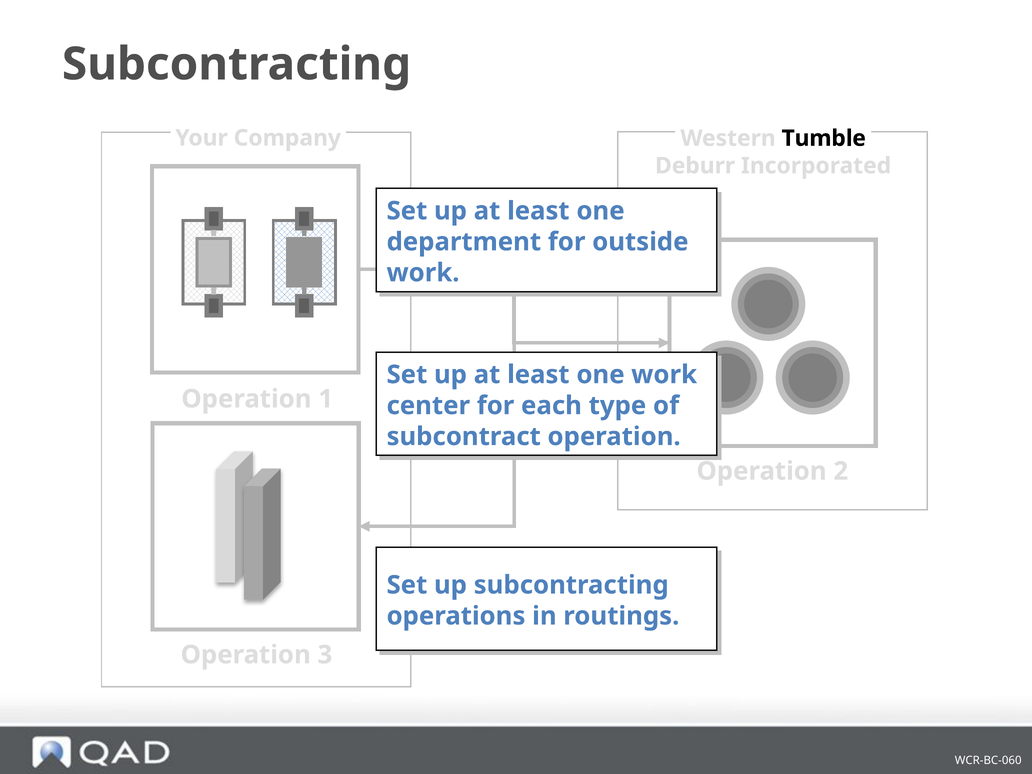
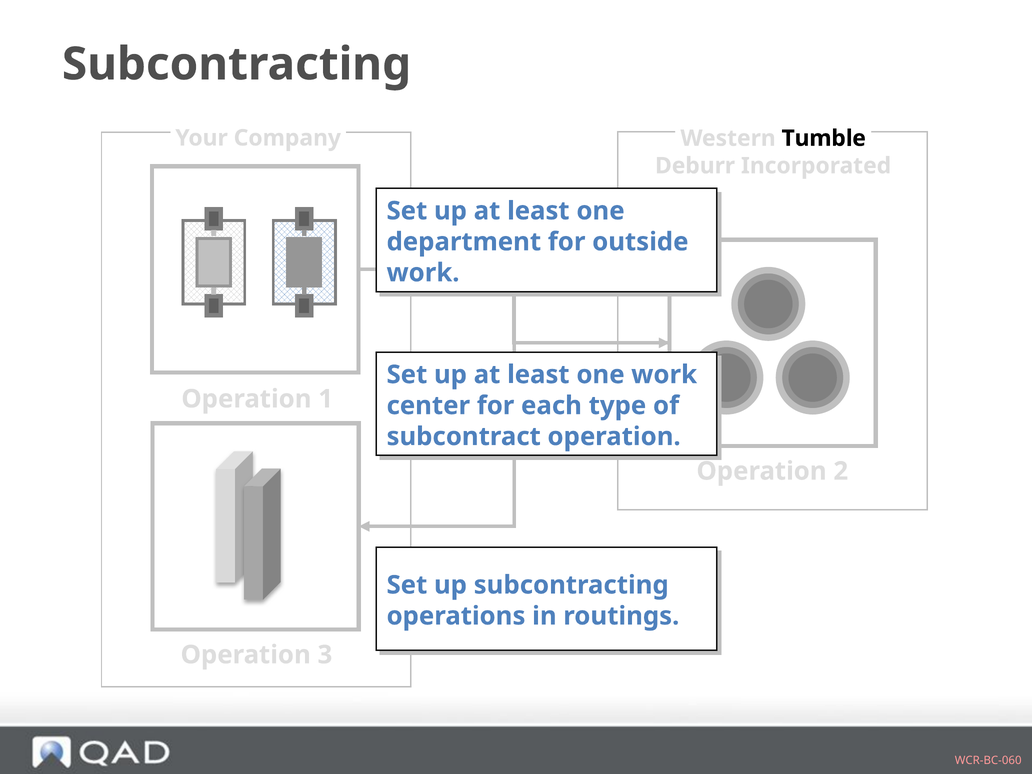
WCR-BC-060 colour: white -> pink (988, 761)
